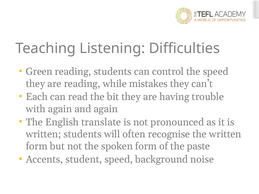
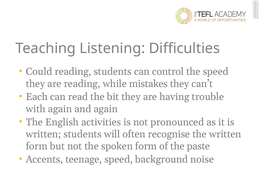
Green: Green -> Could (39, 72)
translate: translate -> activities (101, 122)
student: student -> teenage (84, 160)
